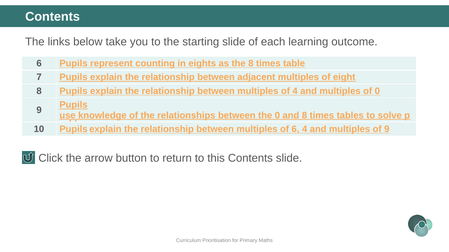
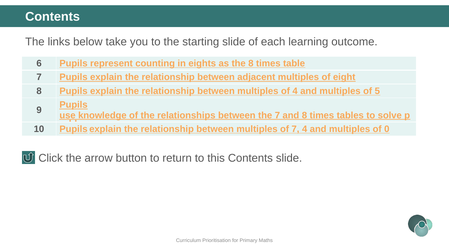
of 0: 0 -> 5 (377, 91)
the 0: 0 -> 7 (277, 116)
of 6: 6 -> 7 (295, 129)
of 9: 9 -> 0 (387, 129)
